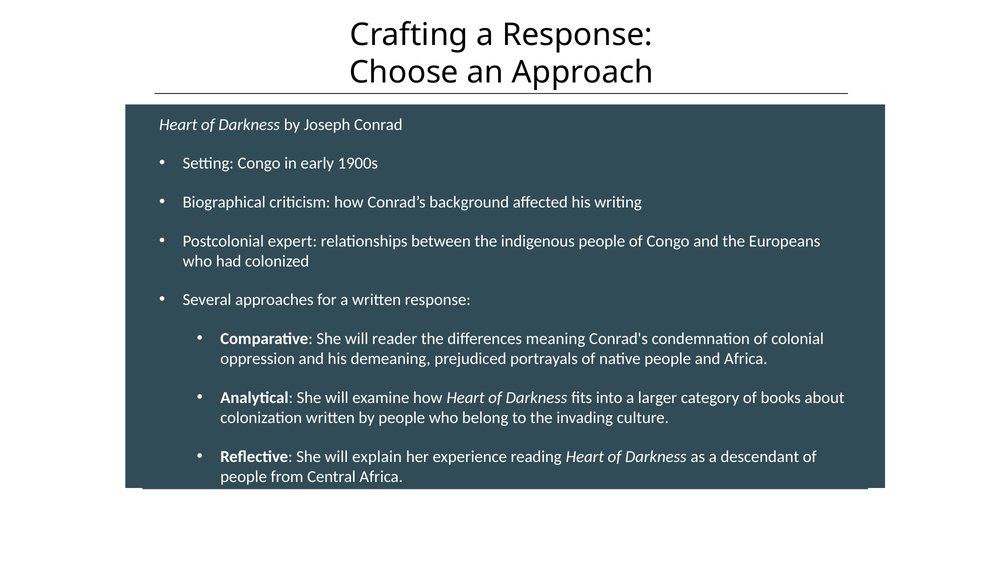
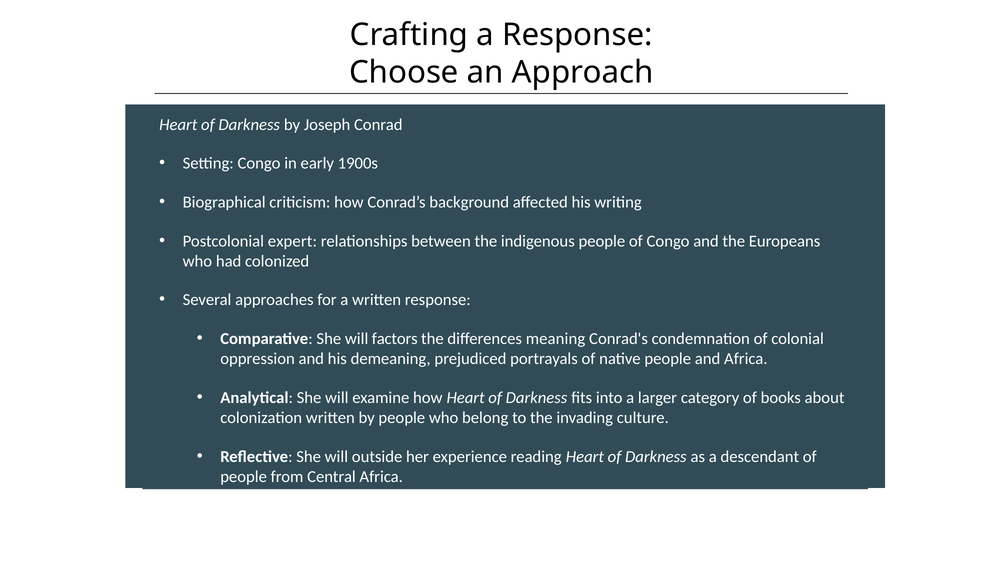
reader: reader -> factors (395, 339)
explain: explain -> outside (377, 457)
